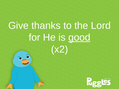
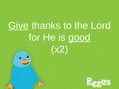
Give underline: none -> present (18, 26)
